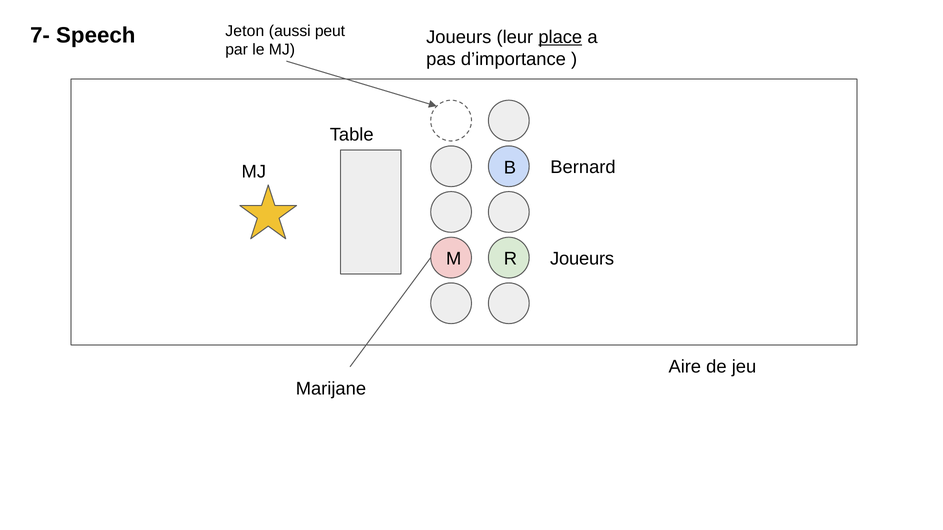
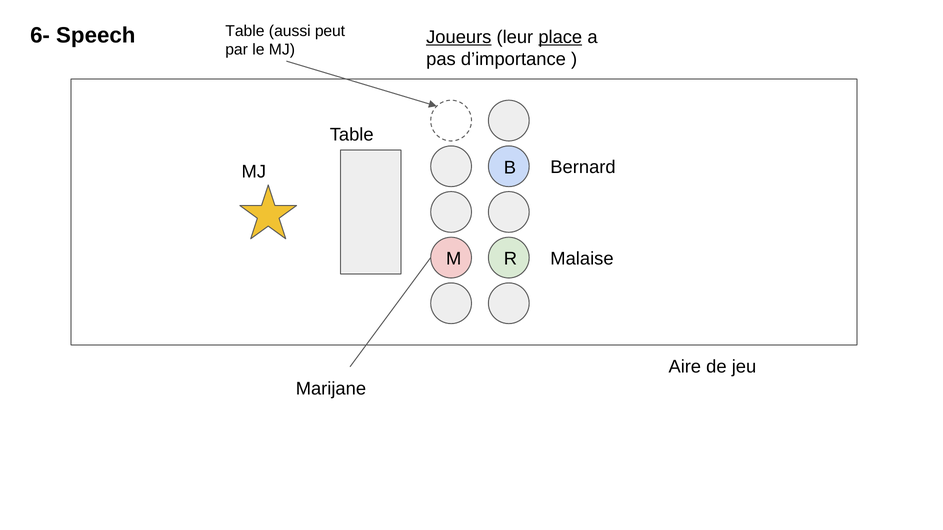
Jeton: Jeton -> Table (245, 31)
7-: 7- -> 6- (40, 35)
Joueurs underline: none -> present (459, 37)
Joueurs: Joueurs -> Malaise (582, 259)
